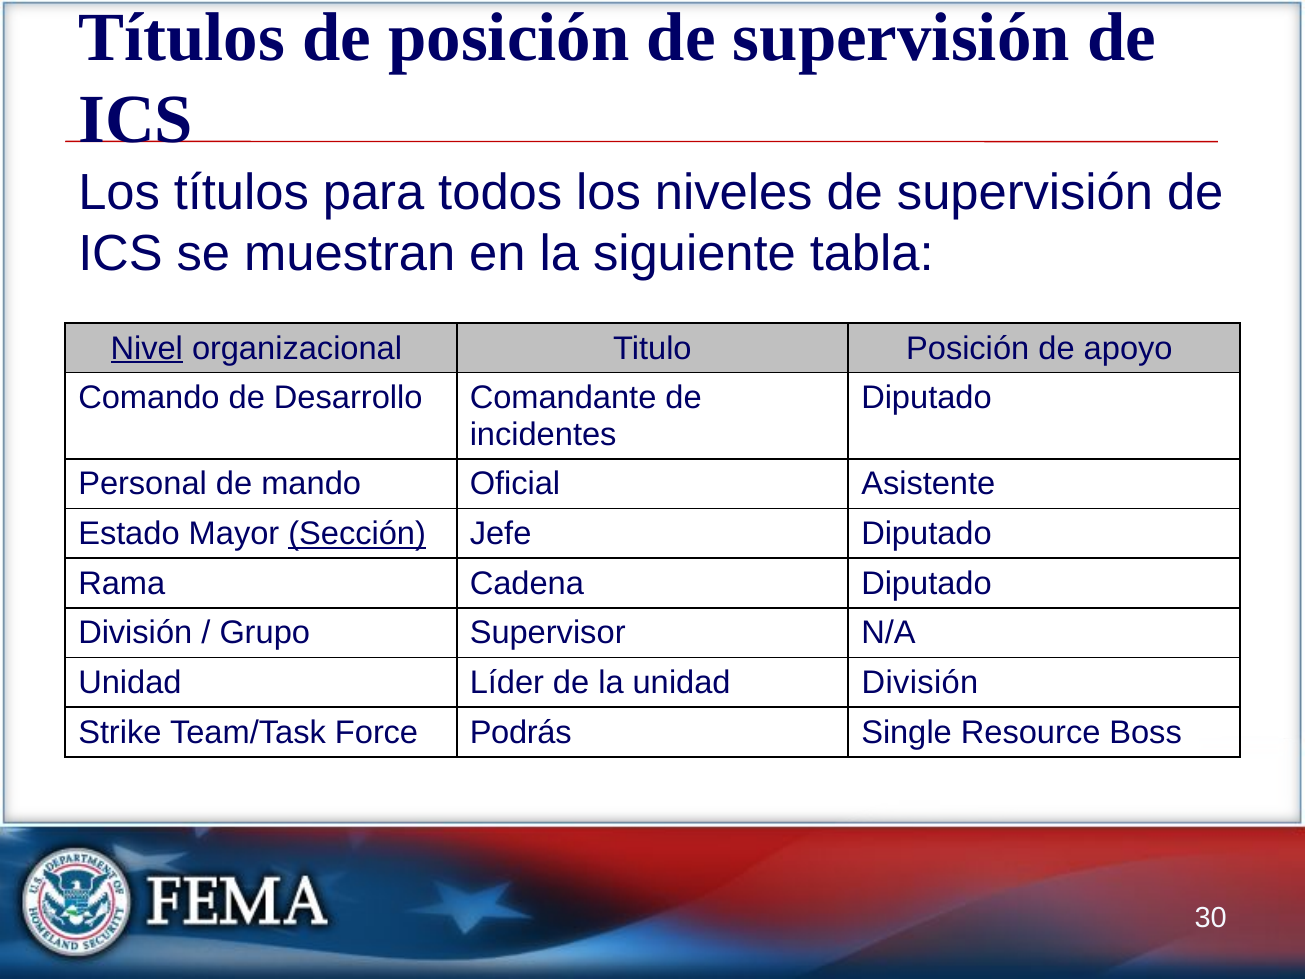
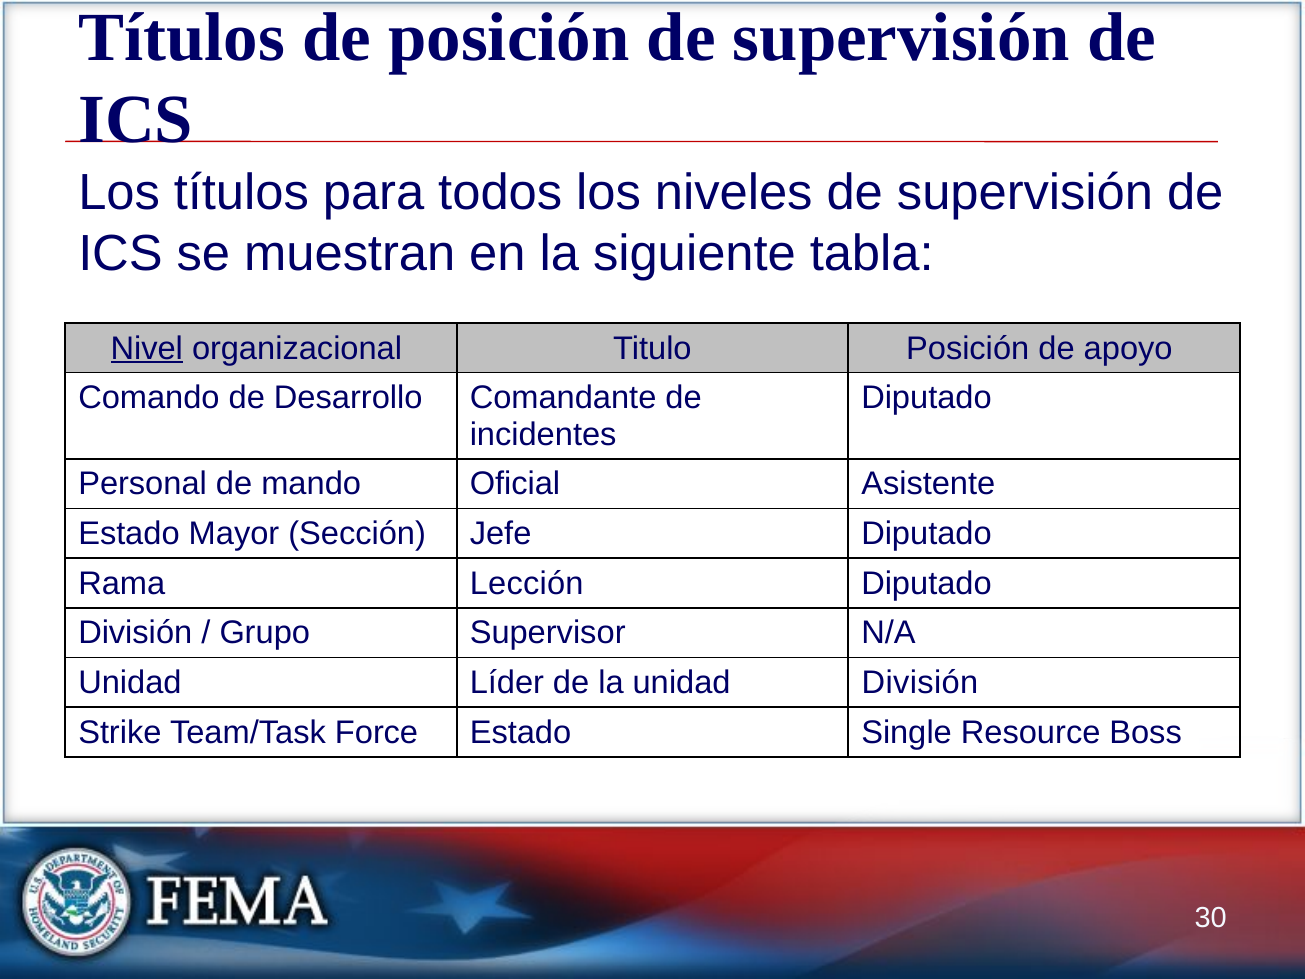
Sección underline: present -> none (357, 534)
Cadena: Cadena -> Lección (527, 583)
Force Podrás: Podrás -> Estado (521, 732)
